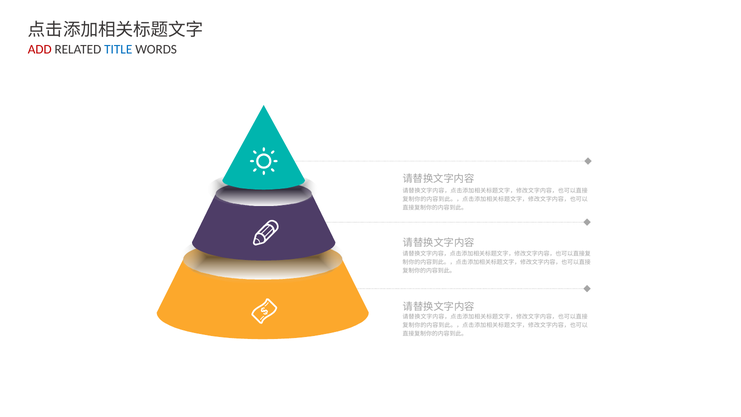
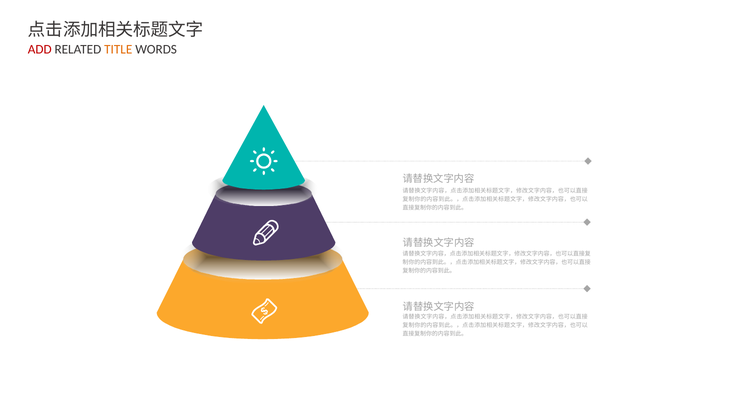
TITLE colour: blue -> orange (118, 49)
